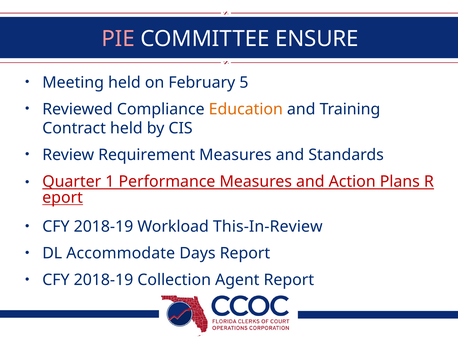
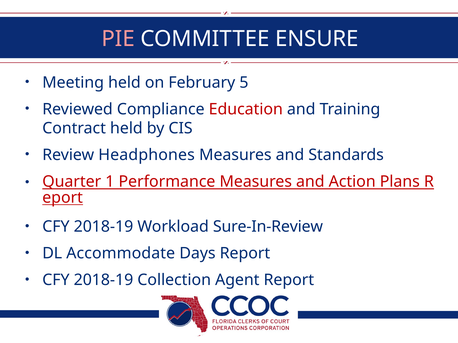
Education colour: orange -> red (246, 109)
Requirement: Requirement -> Headphones (147, 155)
This-In-Review: This-In-Review -> Sure-In-Review (268, 227)
